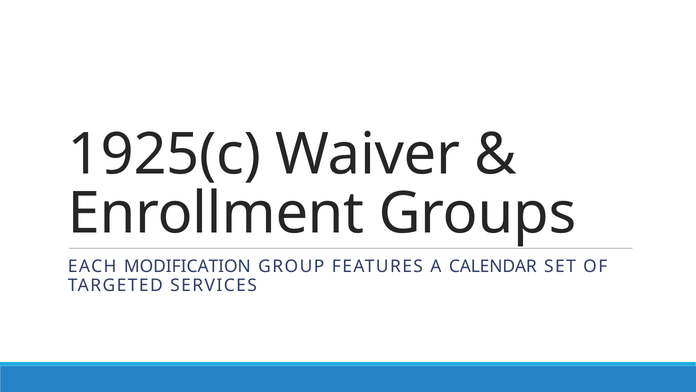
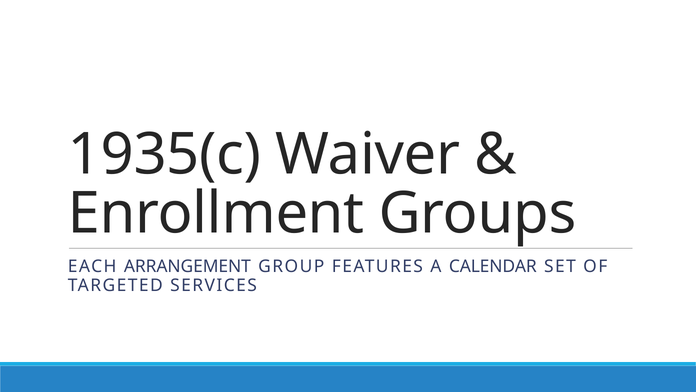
1925(c: 1925(c -> 1935(c (165, 154)
MODIFICATION: MODIFICATION -> ARRANGEMENT (187, 266)
